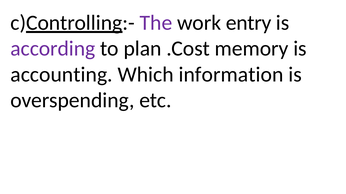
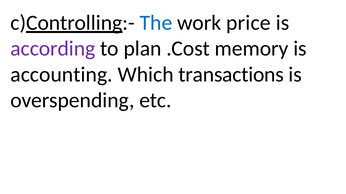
The colour: purple -> blue (156, 23)
entry: entry -> price (248, 23)
information: information -> transactions (231, 75)
